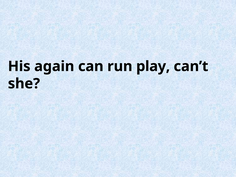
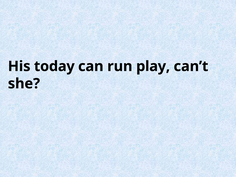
again: again -> today (54, 66)
